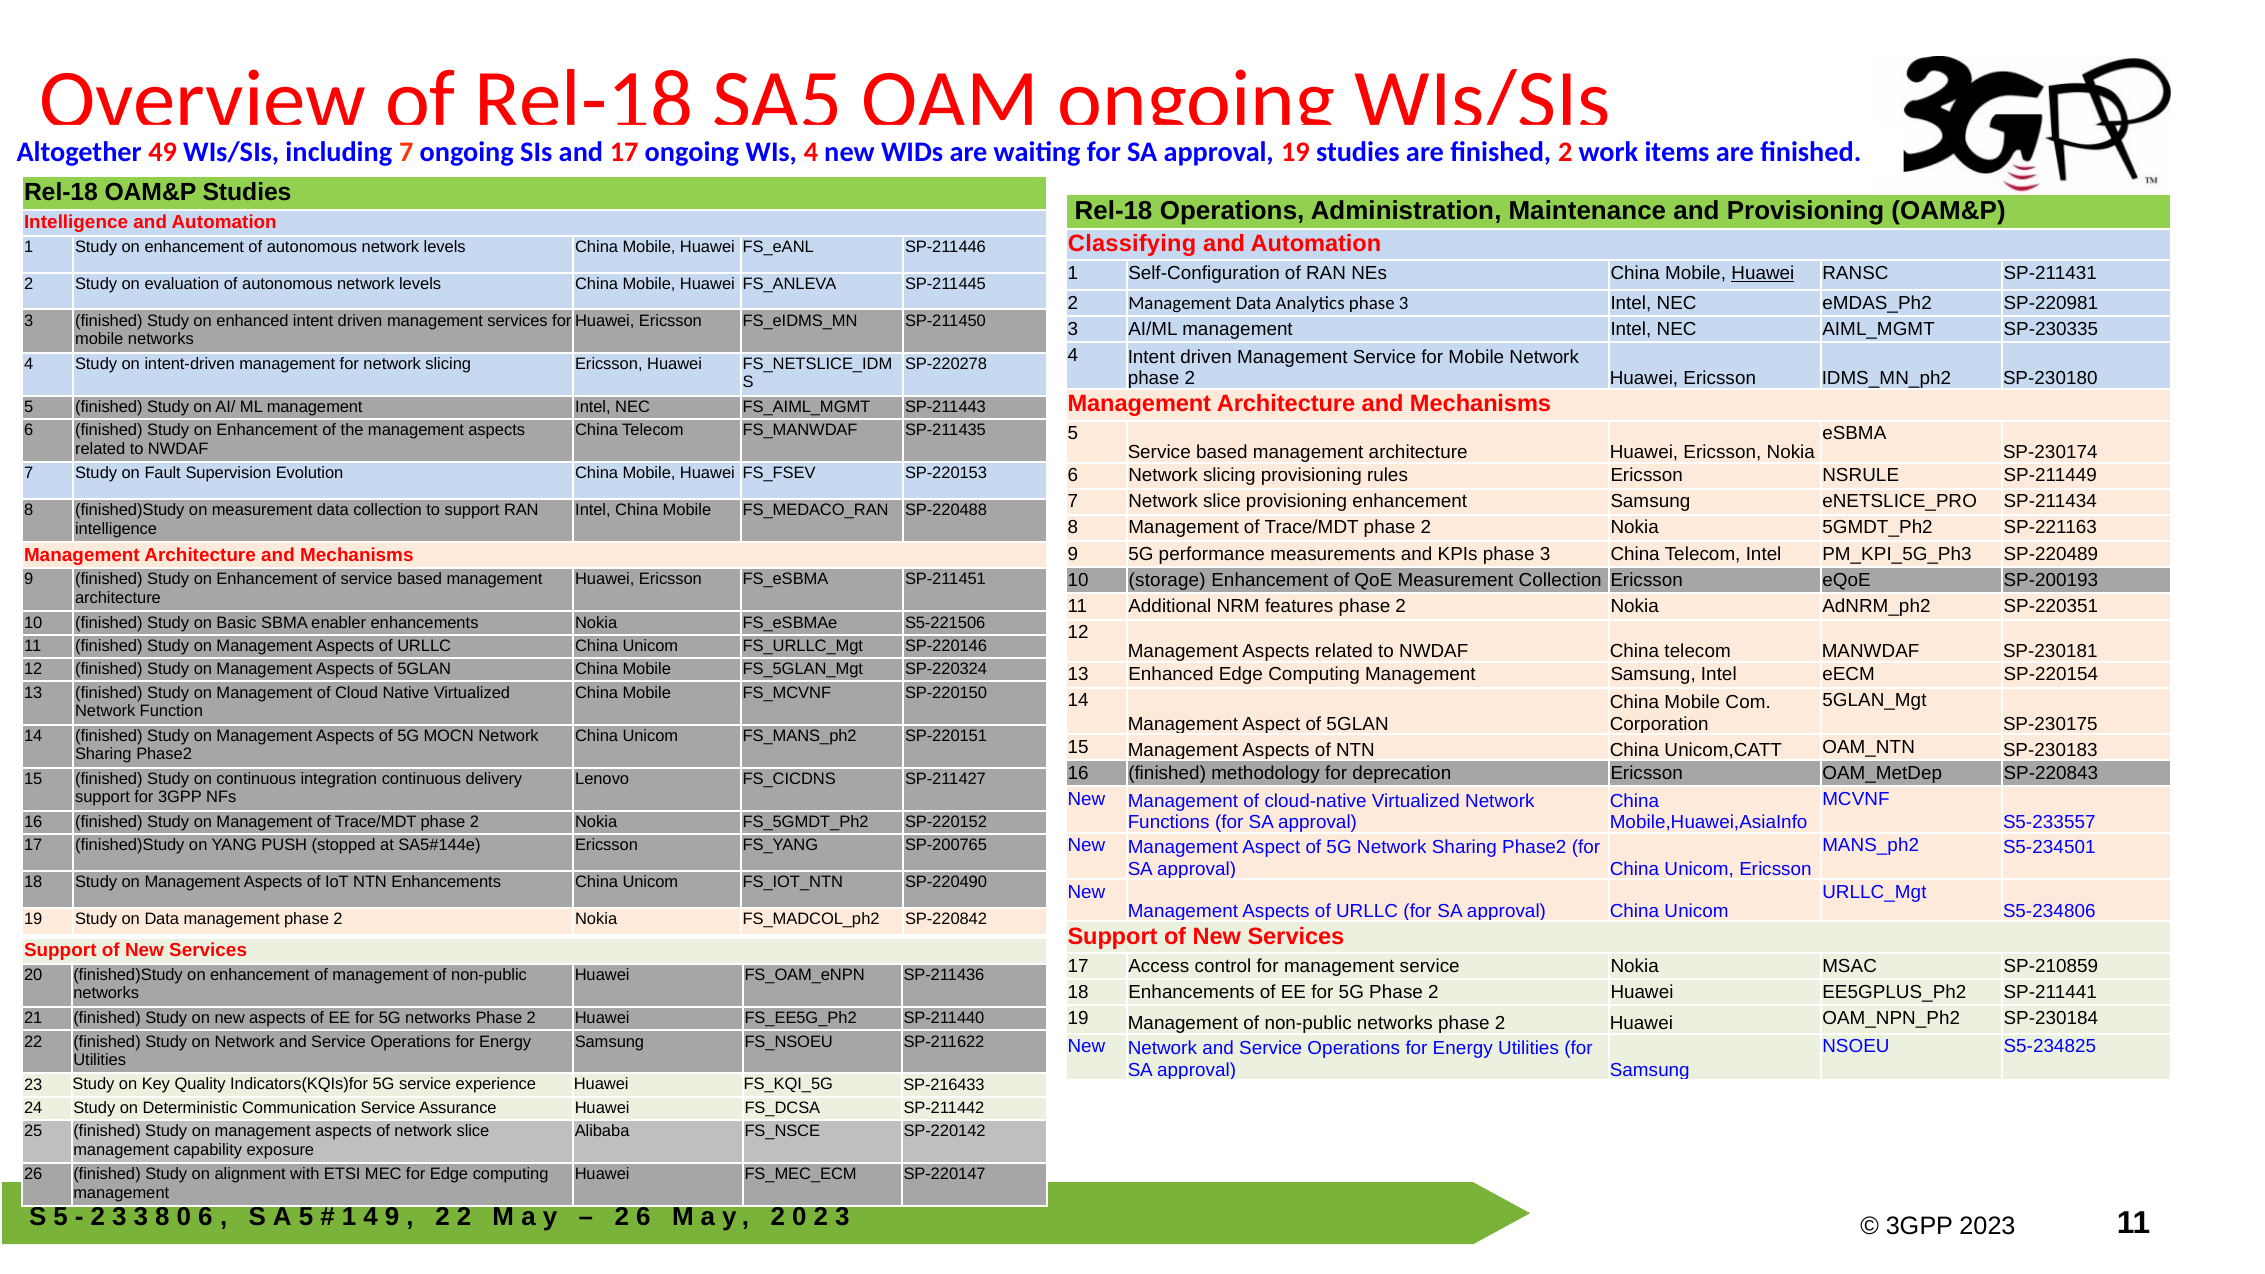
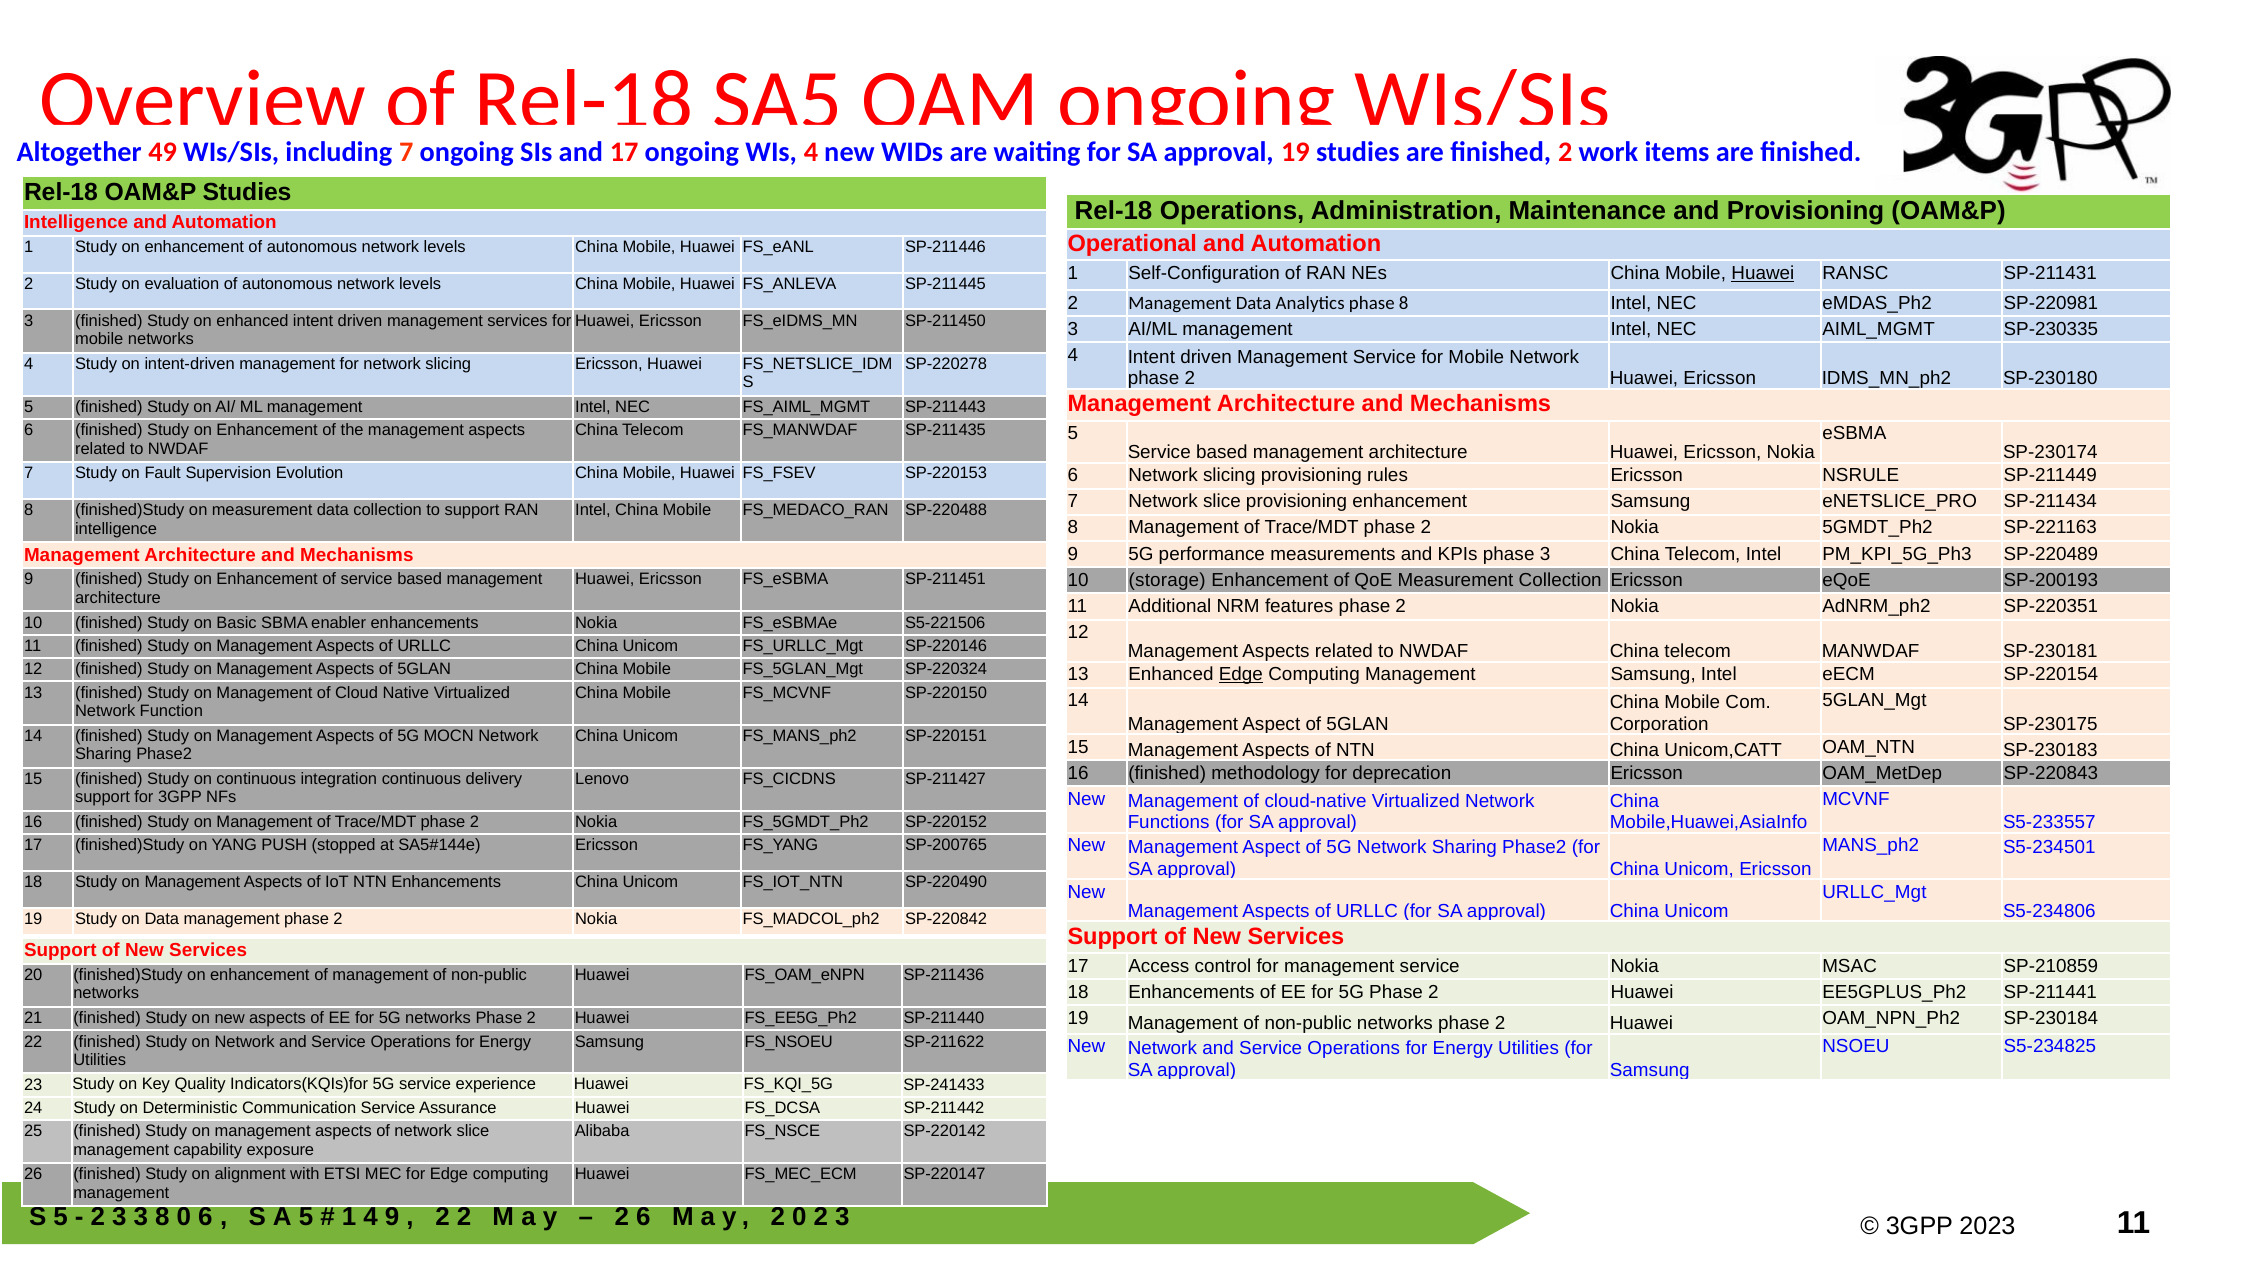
Classifying: Classifying -> Operational (1132, 244)
Analytics phase 3: 3 -> 8 (1404, 304)
Edge underline: none -> present (1241, 674)
SP-216433: SP-216433 -> SP-241433 (944, 1085)
